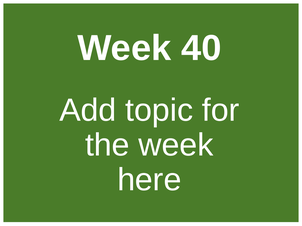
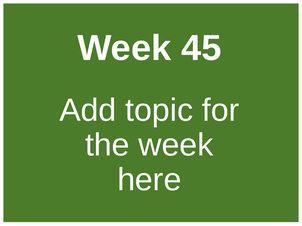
40: 40 -> 45 (201, 48)
